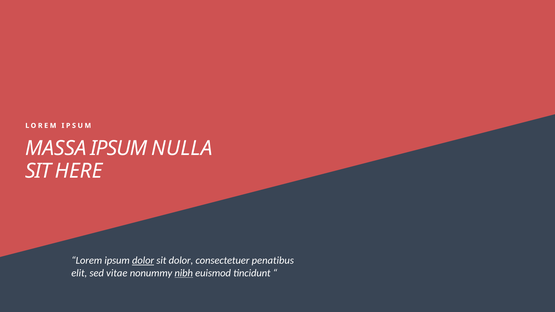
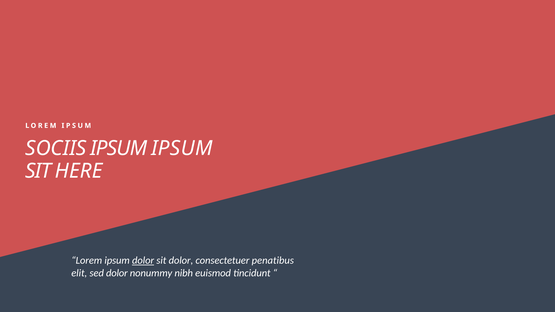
MASSA: MASSA -> SOCIIS (56, 149)
IPSUM NULLA: NULLA -> IPSUM (182, 149)
sed vitae: vitae -> dolor (117, 273)
nibh underline: present -> none (184, 273)
